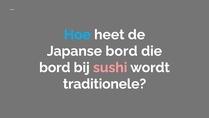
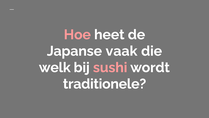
Hoe colour: light blue -> pink (77, 35)
Japanse bord: bord -> vaak (122, 51)
bord: bord -> welk (55, 67)
